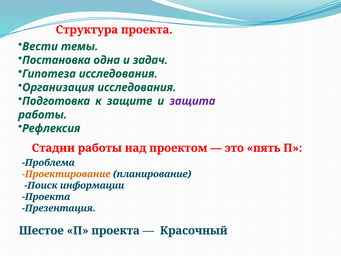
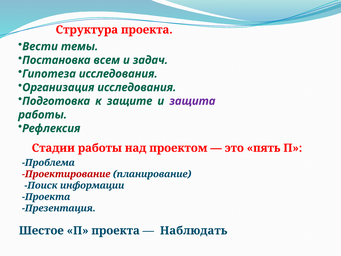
одна: одна -> всем (107, 60)
Проектирование colour: orange -> red (66, 174)
Красочный: Красочный -> Наблюдать (194, 230)
